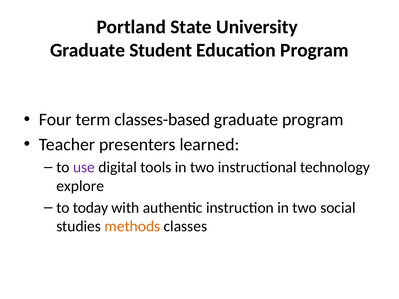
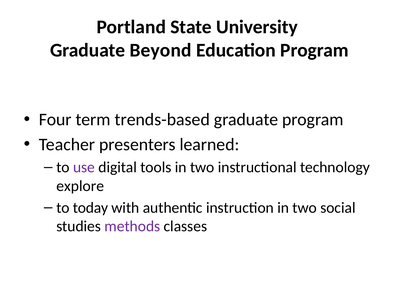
Student: Student -> Beyond (161, 50)
classes-based: classes-based -> trends-based (162, 120)
methods colour: orange -> purple (132, 226)
